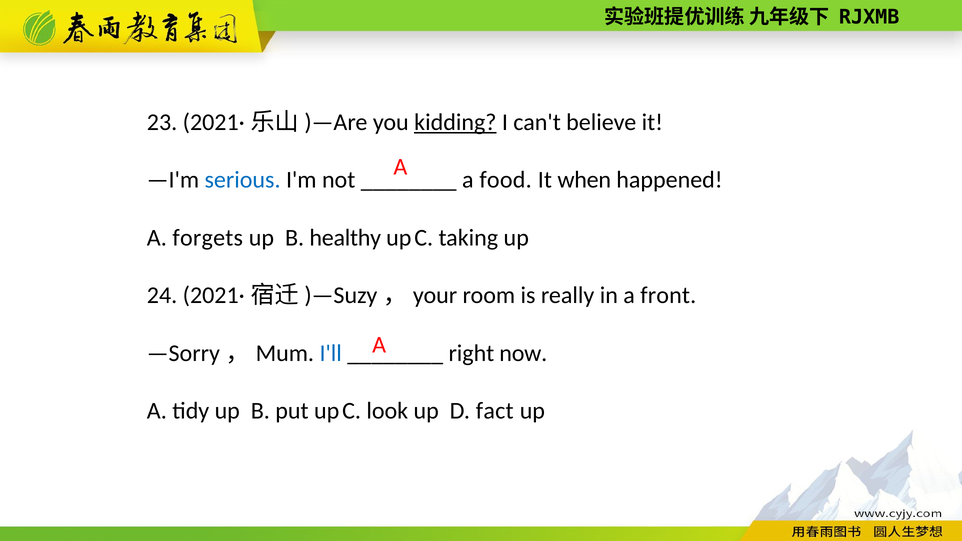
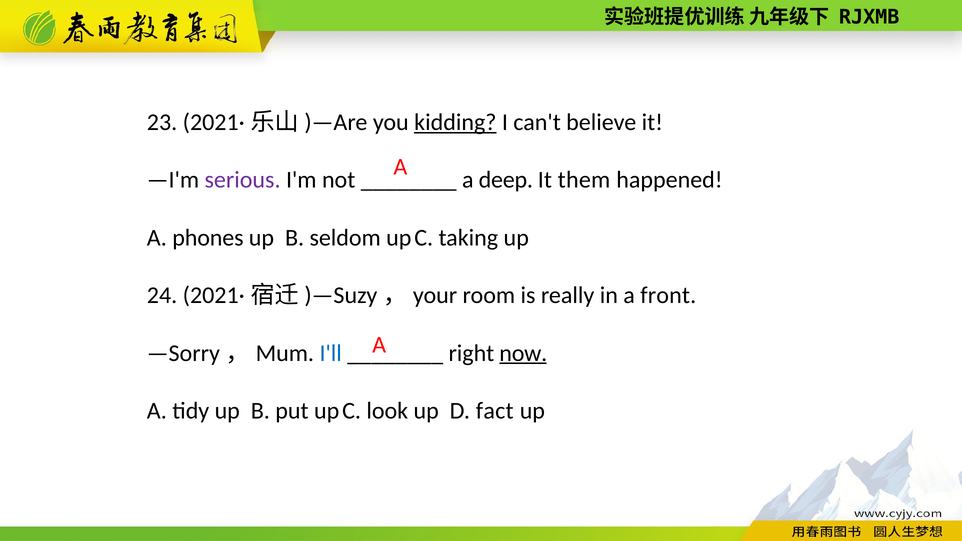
serious colour: blue -> purple (243, 180)
food: food -> deep (506, 180)
when: when -> them (584, 180)
forgets: forgets -> phones (208, 238)
healthy: healthy -> seldom (345, 238)
now underline: none -> present (523, 353)
